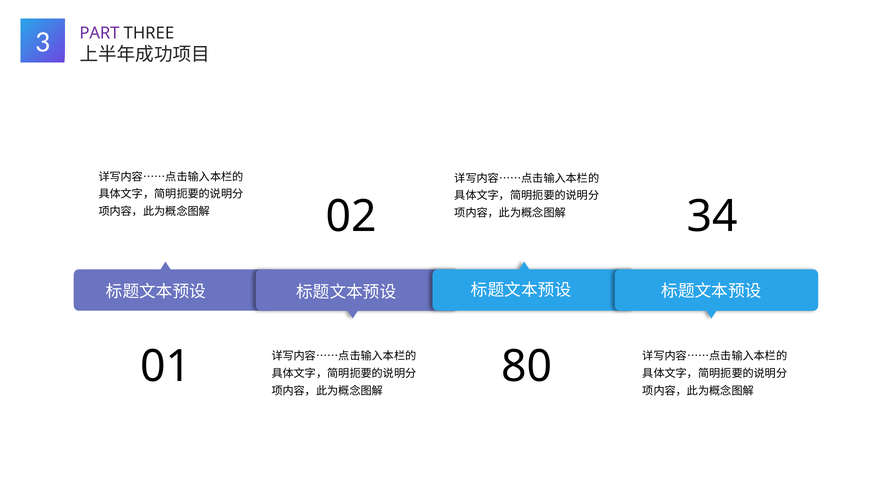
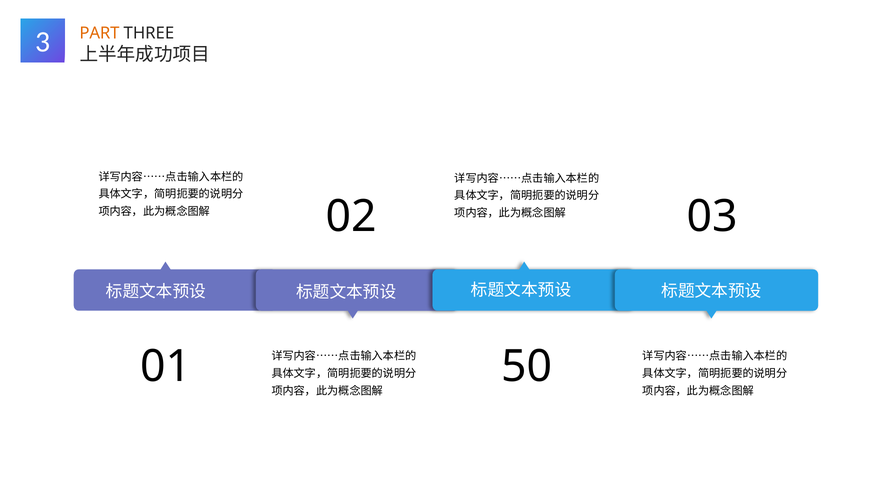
PART colour: purple -> orange (99, 33)
34: 34 -> 03 (712, 217)
80: 80 -> 50 (527, 366)
